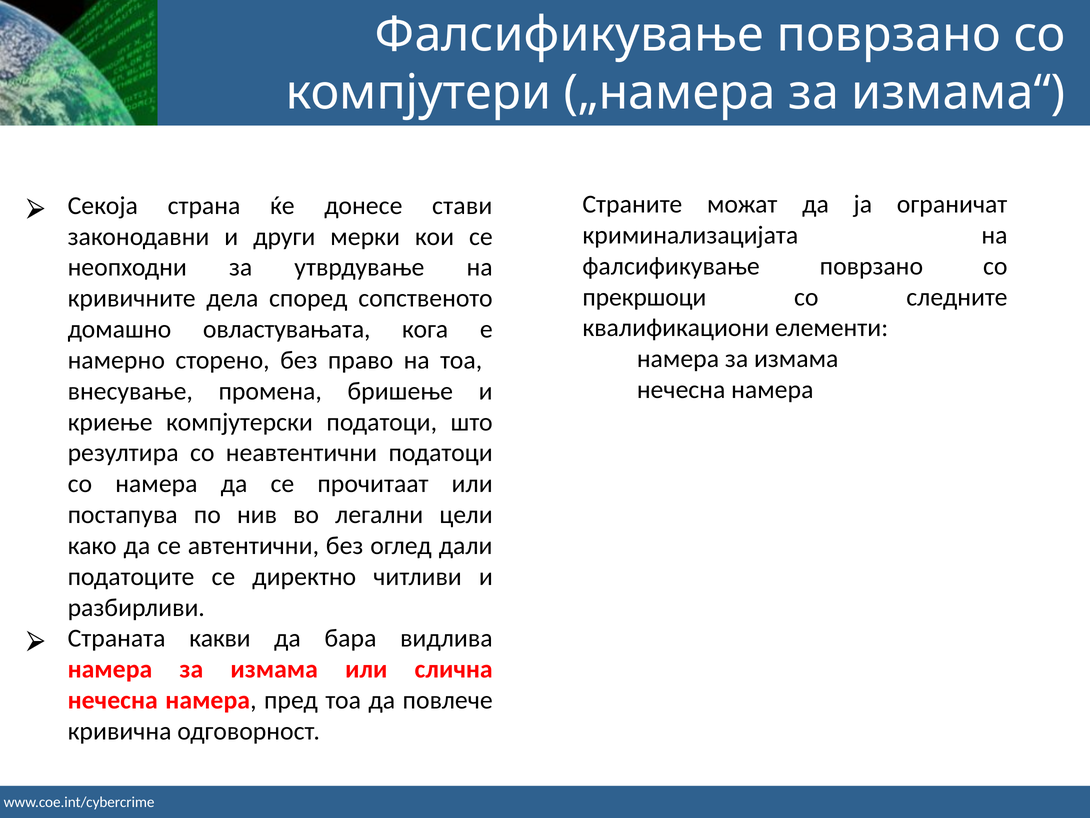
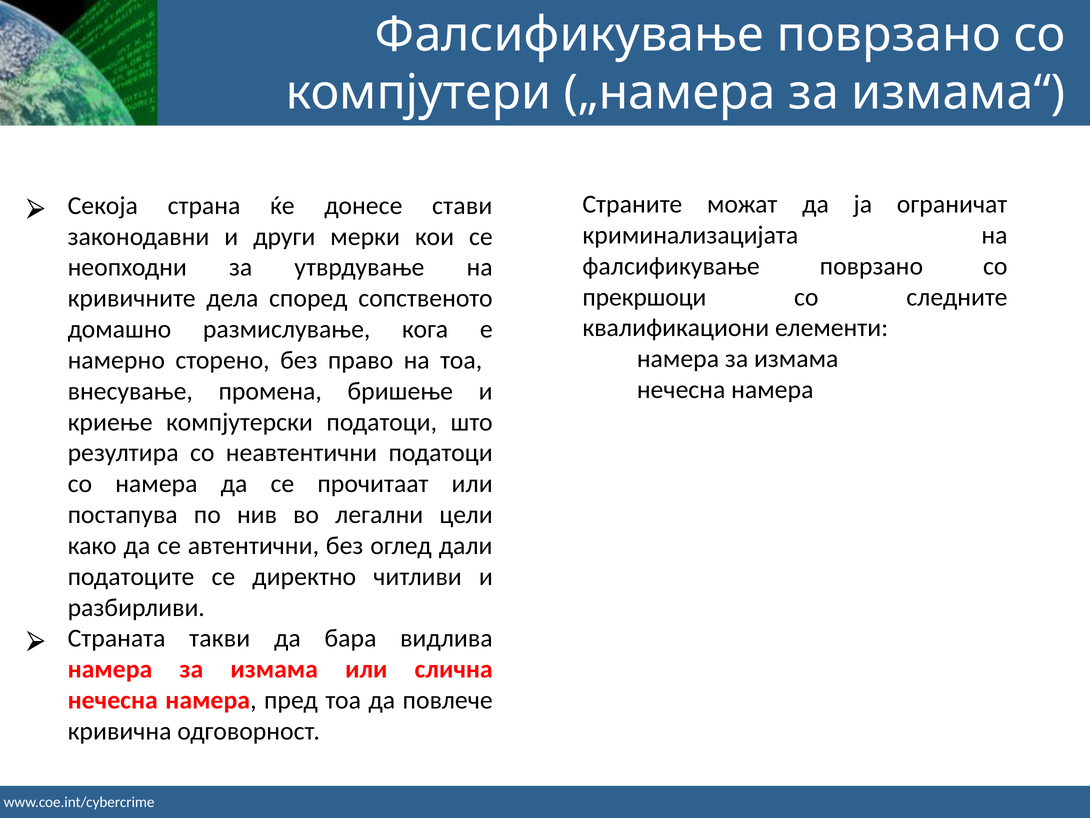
овластувањата: овластувањата -> размислување (287, 329)
какви: какви -> такви (220, 638)
